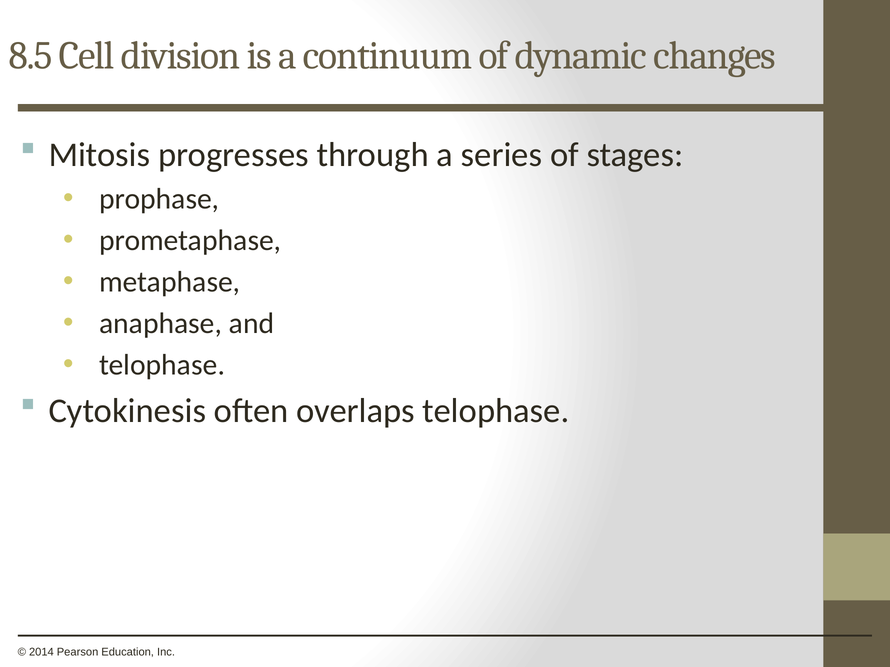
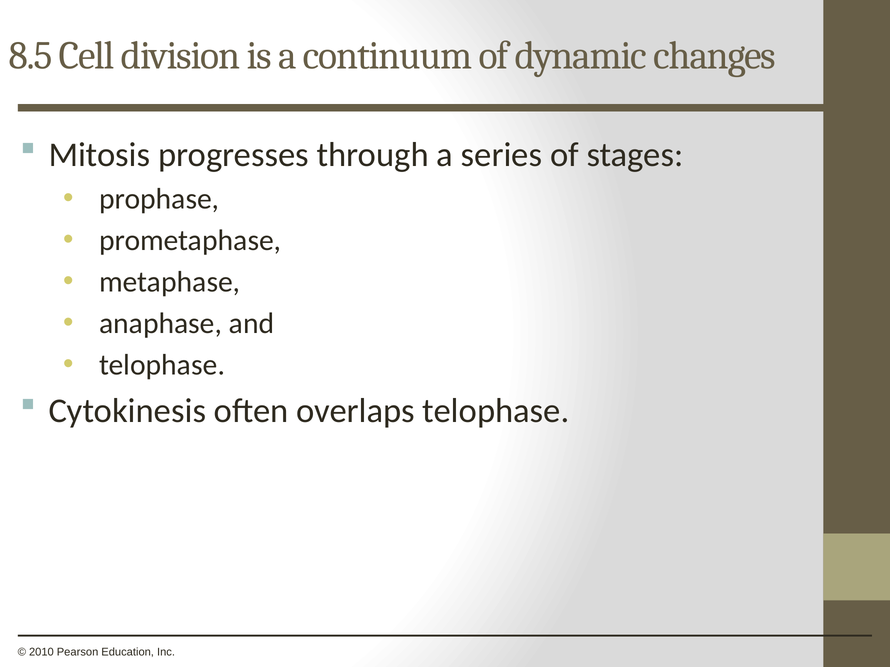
2014: 2014 -> 2010 (41, 652)
